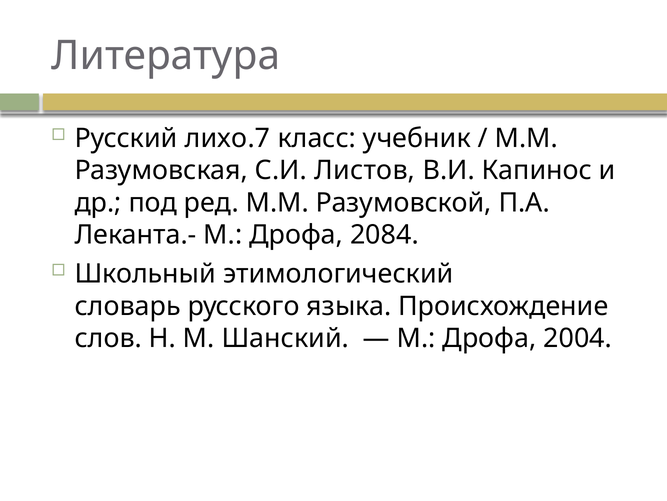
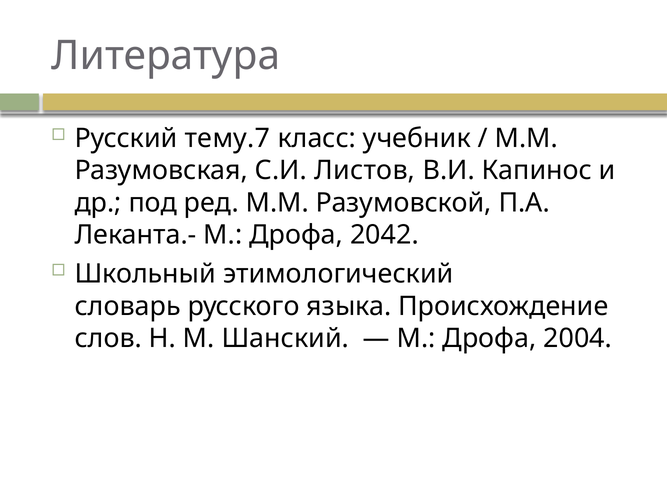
лихо.7: лихо.7 -> тему.7 (227, 138)
2084: 2084 -> 2042 (384, 235)
